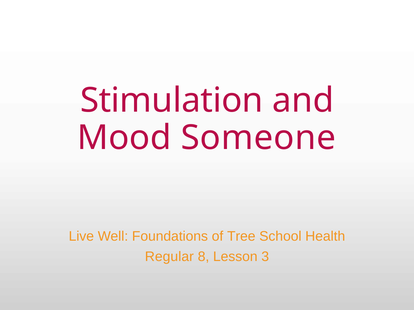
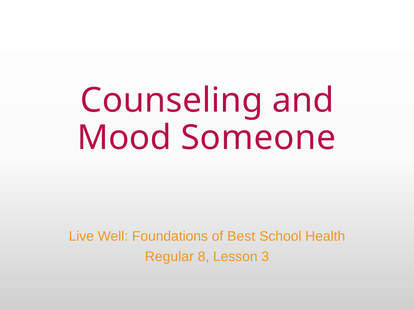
Stimulation: Stimulation -> Counseling (172, 101)
Tree: Tree -> Best (241, 237)
